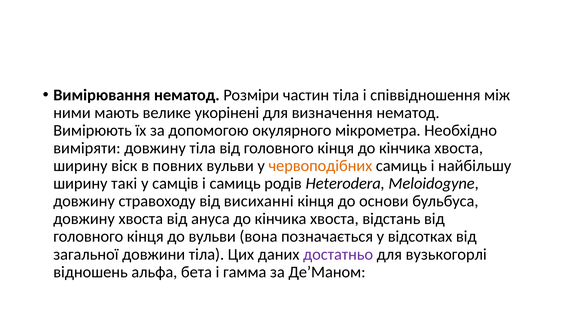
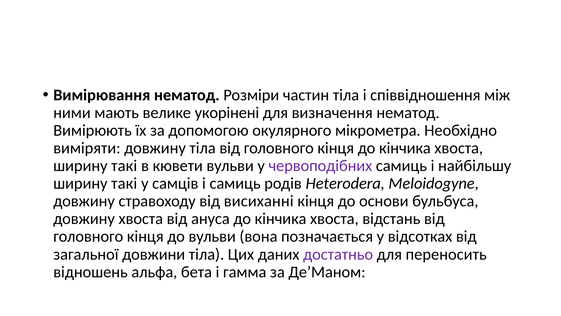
віск: віск -> такі (124, 166)
повних: повних -> кювети (178, 166)
червоподібних colour: orange -> purple (320, 166)
вузькогорлі: вузькогорлі -> переносить (446, 254)
